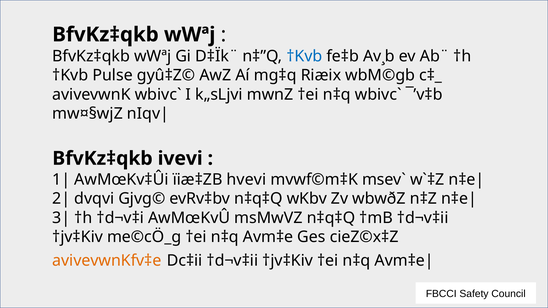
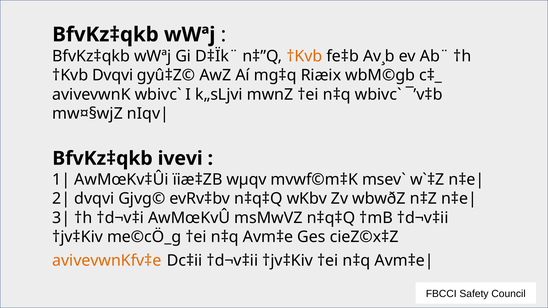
†Kvb colour: blue -> orange (304, 56)
†Kvb Pulse: Pulse -> Dvqvi (113, 75)
hvevi: hvevi -> wµqv (247, 180)
